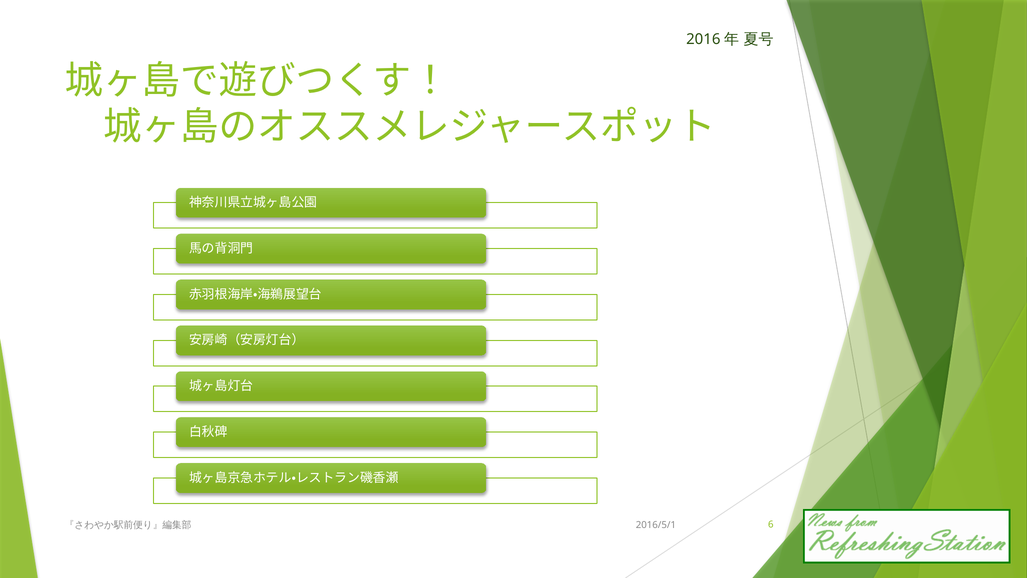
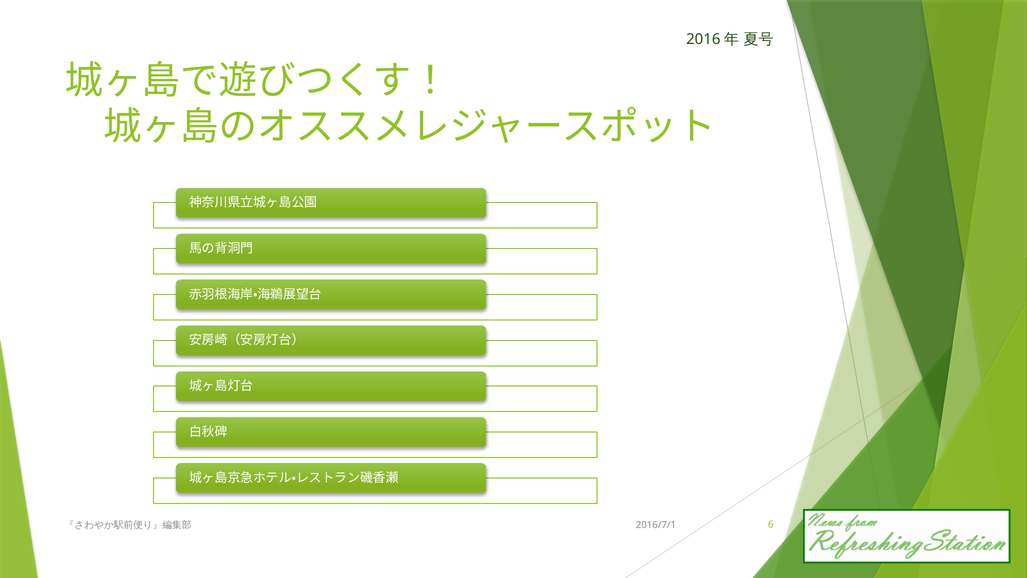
2016/5/1: 2016/5/1 -> 2016/7/1 (656, 525)
